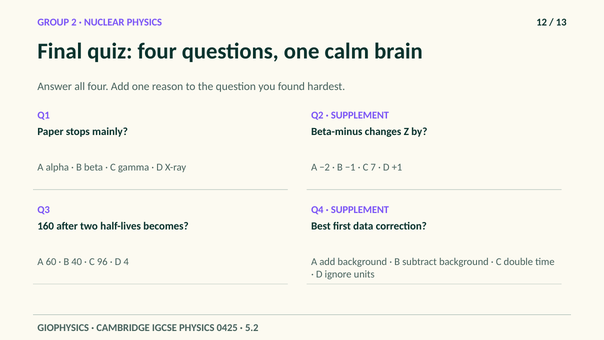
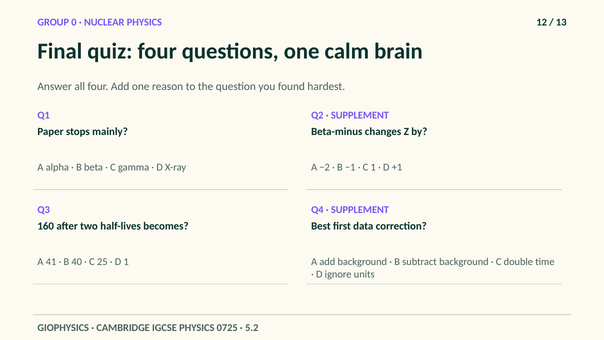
2: 2 -> 0 (74, 22)
C 7: 7 -> 1 (373, 167)
60: 60 -> 41 (51, 262)
96: 96 -> 25 (102, 262)
D 4: 4 -> 1 (126, 262)
0425: 0425 -> 0725 (227, 328)
